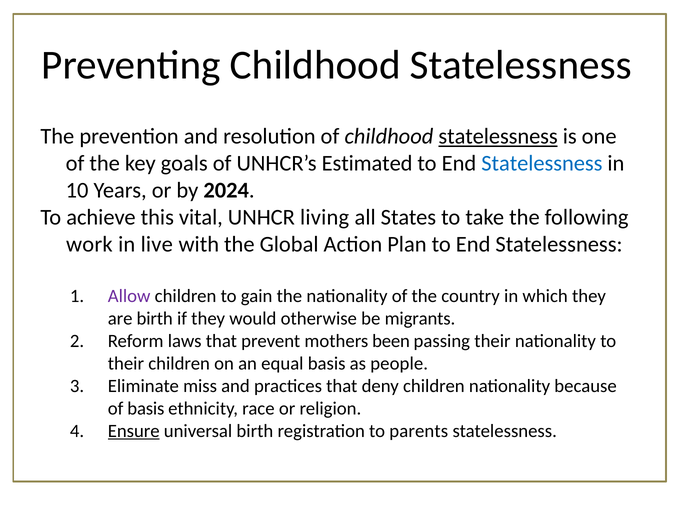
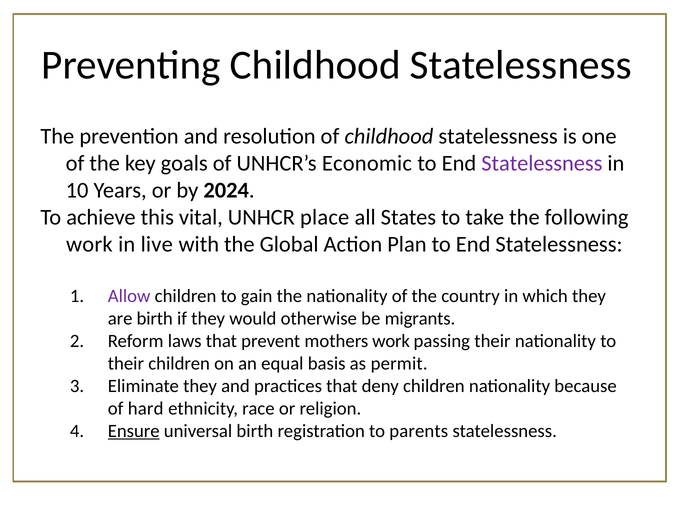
statelessness underline: present -> none (498, 136)
Estimated: Estimated -> Economic (367, 163)
Statelessness colour: blue -> purple (542, 163)
living: living -> place (325, 217)
mothers been: been -> work (391, 341)
people: people -> permit (399, 363)
Eliminate miss: miss -> they (200, 386)
of basis: basis -> hard (146, 408)
